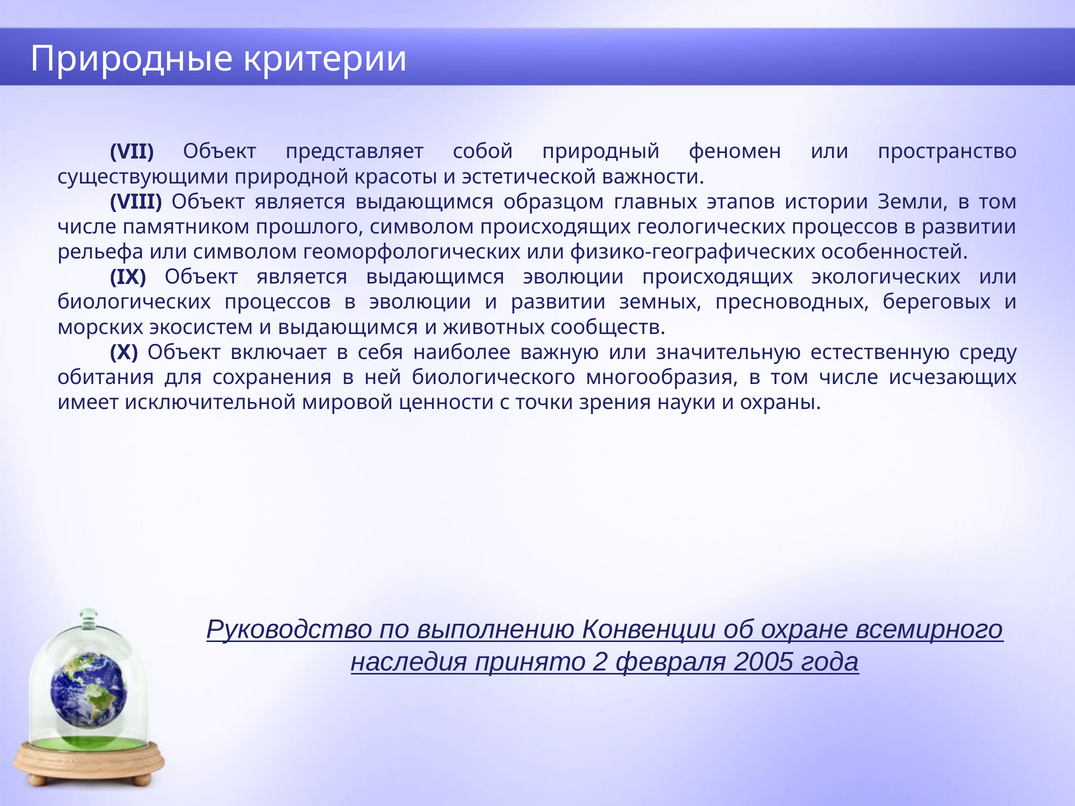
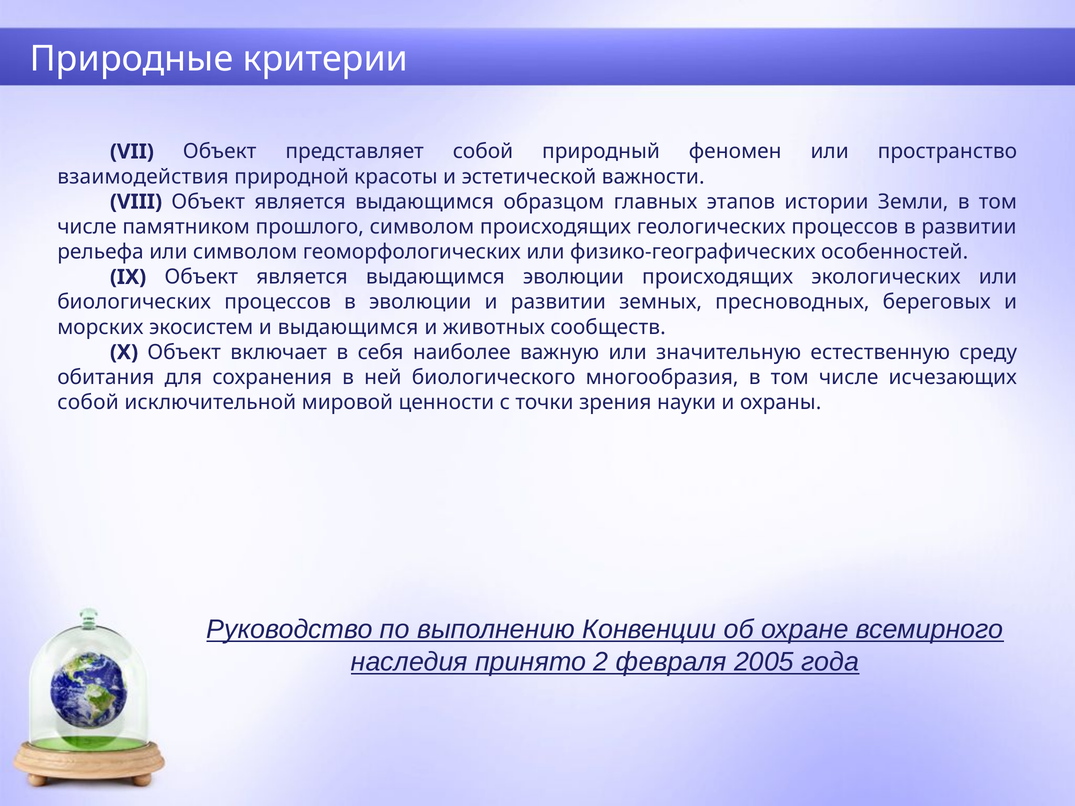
существующими: существующими -> взаимодействия (143, 177)
имеет: имеет -> собой (88, 403)
